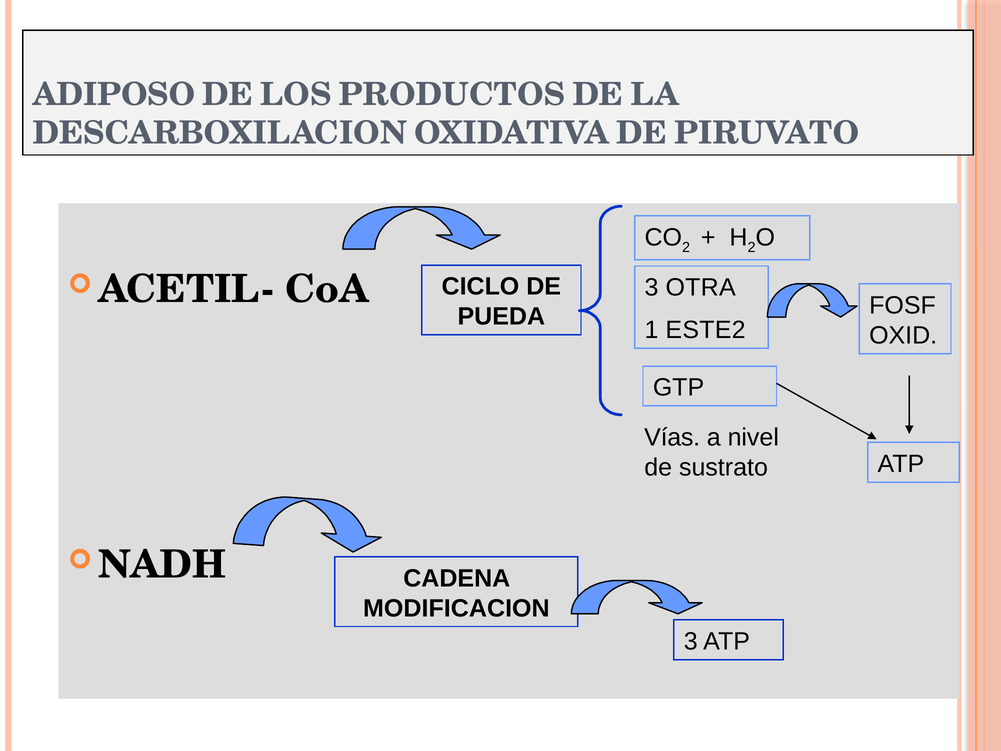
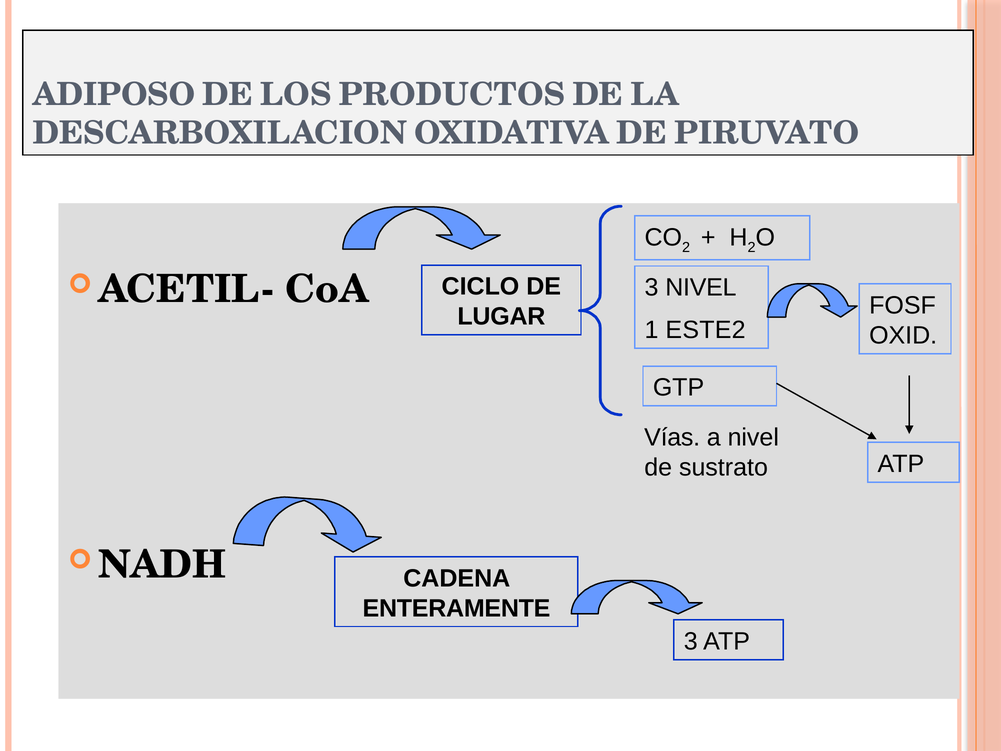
3 OTRA: OTRA -> NIVEL (701, 287)
PUEDA: PUEDA -> LUGAR (501, 317)
MODIFICACION: MODIFICACION -> ENTERAMENTE (456, 608)
